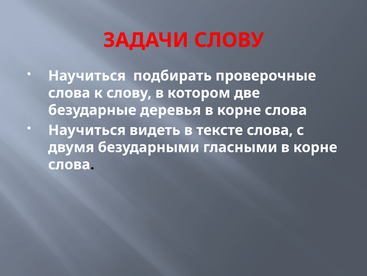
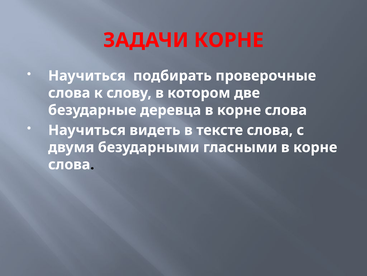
ЗАДАЧИ СЛОВУ: СЛОВУ -> КОРНЕ (229, 40)
деревья: деревья -> деревца (171, 110)
